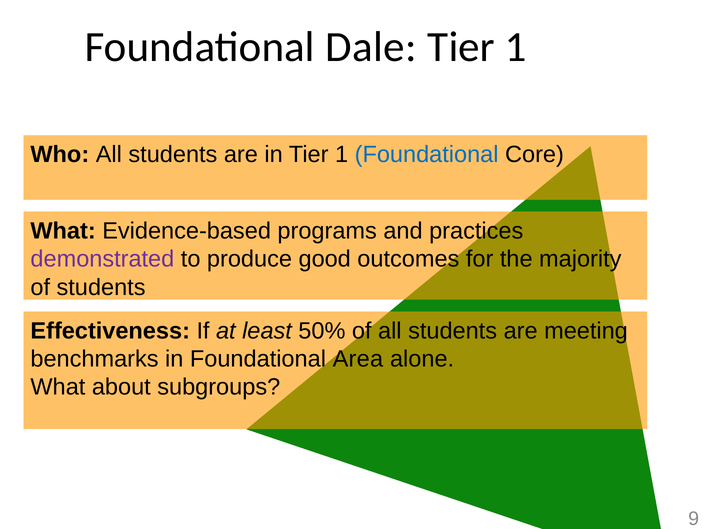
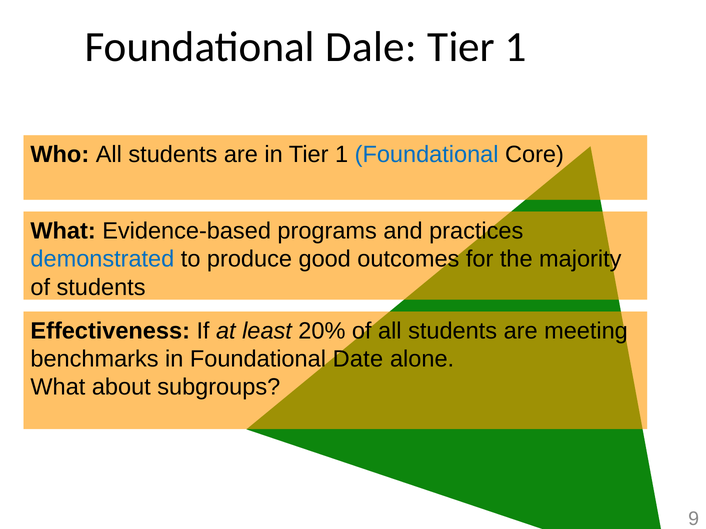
demonstrated colour: purple -> blue (102, 259)
50%: 50% -> 20% (322, 331)
Area: Area -> Date (358, 359)
